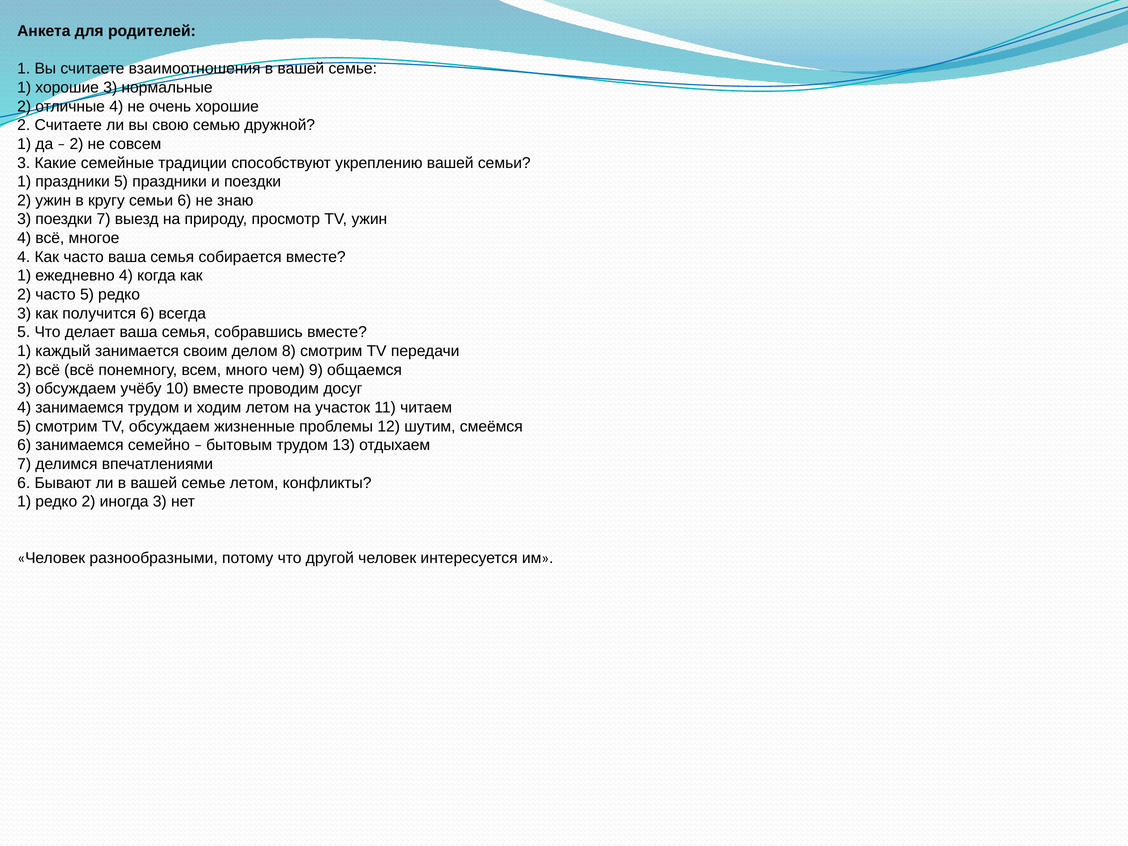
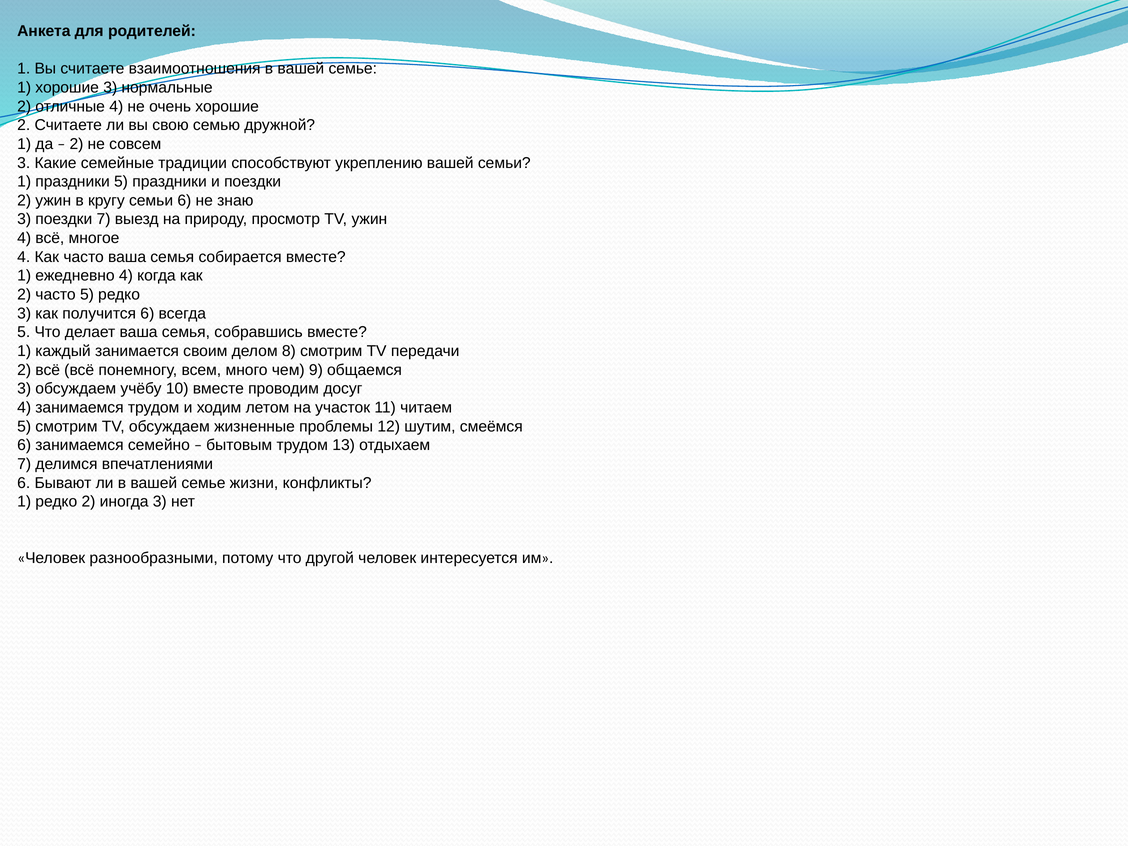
семье летом: летом -> жизни (254, 483)
